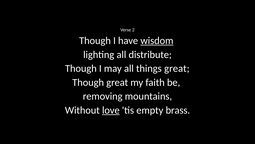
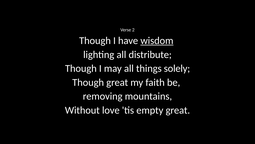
things great: great -> solely (177, 68)
love underline: present -> none (111, 110)
empty brass: brass -> great (178, 110)
